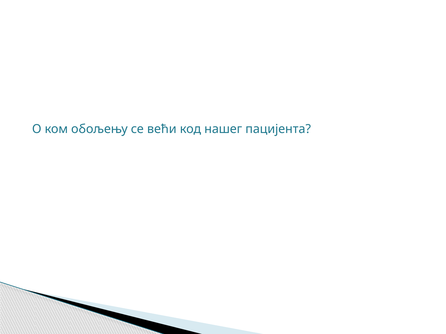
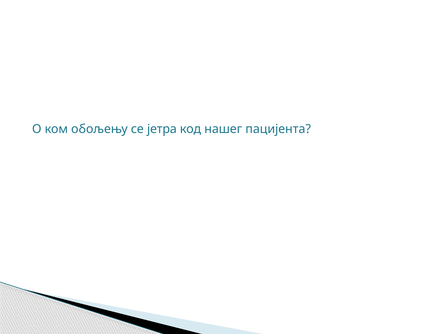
већи: већи -> јетра (162, 129)
